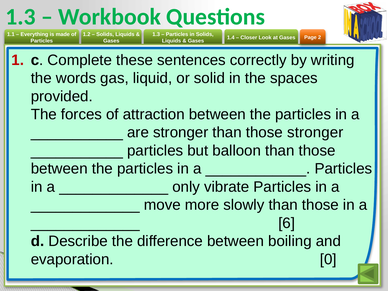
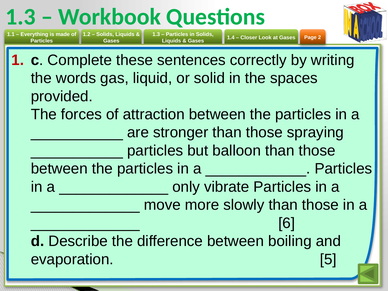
those stronger: stronger -> spraying (315, 133)
0: 0 -> 5 (328, 259)
